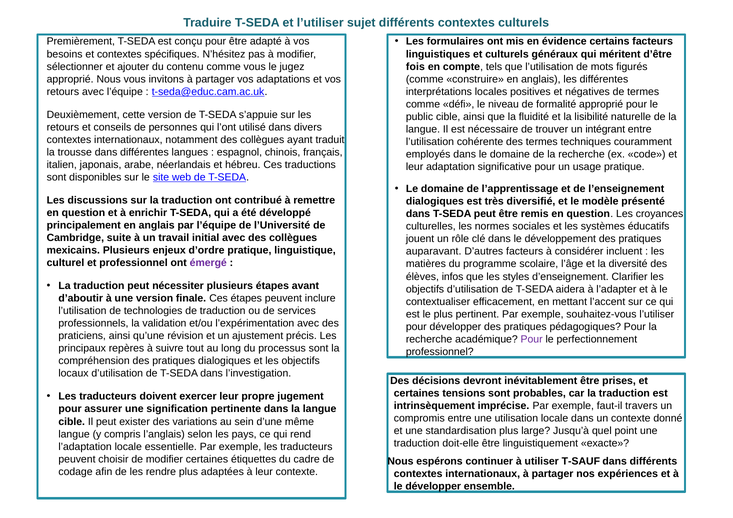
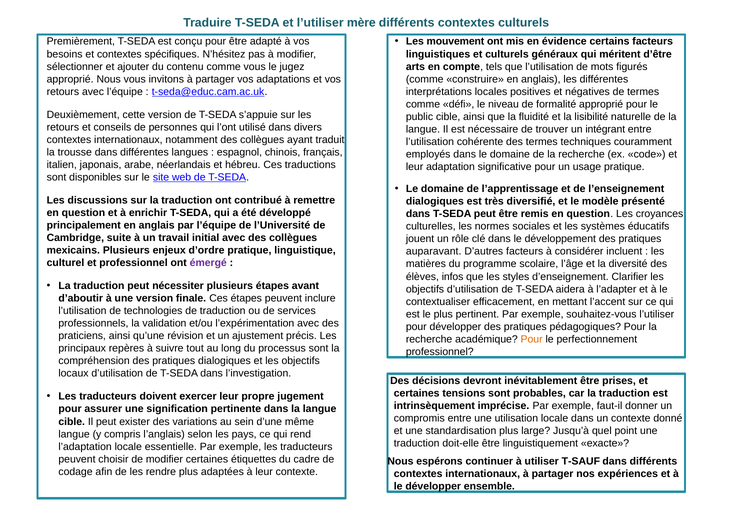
sujet: sujet -> mère (361, 23)
formulaires: formulaires -> mouvement (455, 42)
fois: fois -> arts (415, 67)
Pour colour: purple -> orange (532, 339)
travers: travers -> donner (641, 406)
